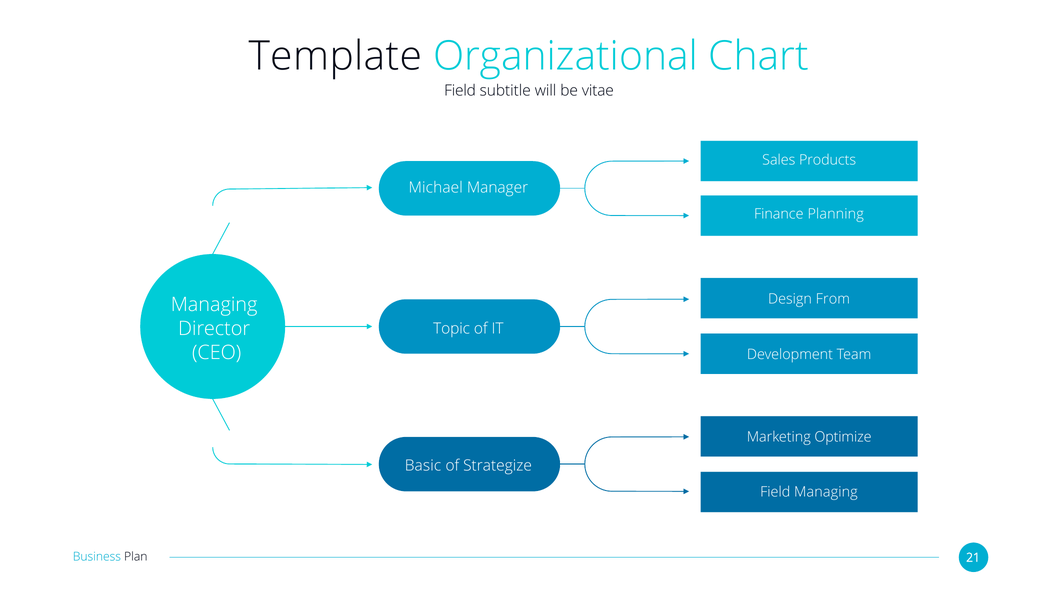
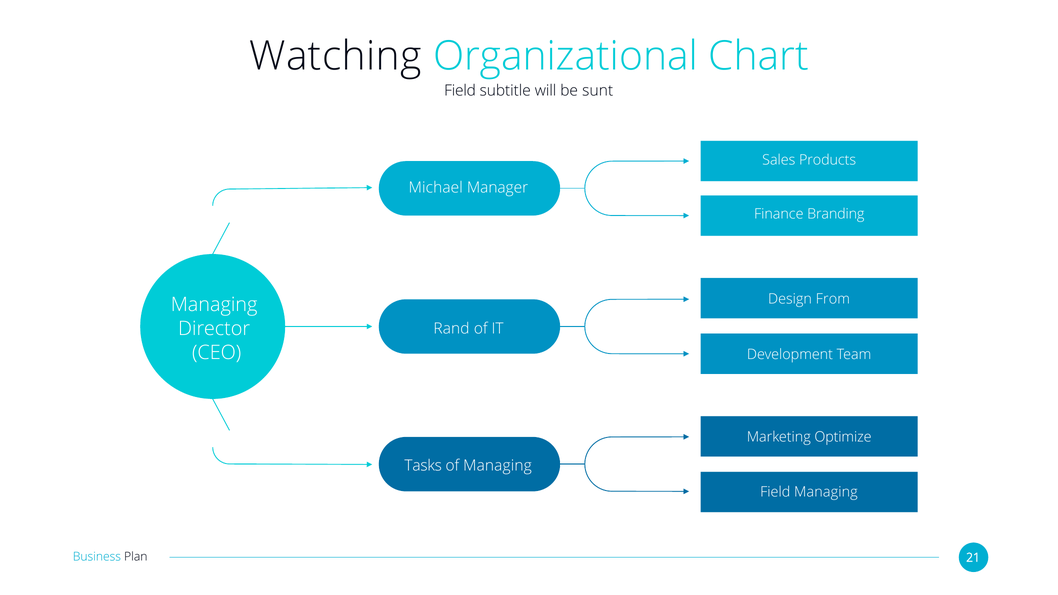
Template: Template -> Watching (335, 56)
vitae: vitae -> sunt (598, 91)
Planning: Planning -> Branding (836, 214)
Topic: Topic -> Rand (451, 329)
Basic: Basic -> Tasks (423, 466)
of Strategize: Strategize -> Managing (497, 466)
